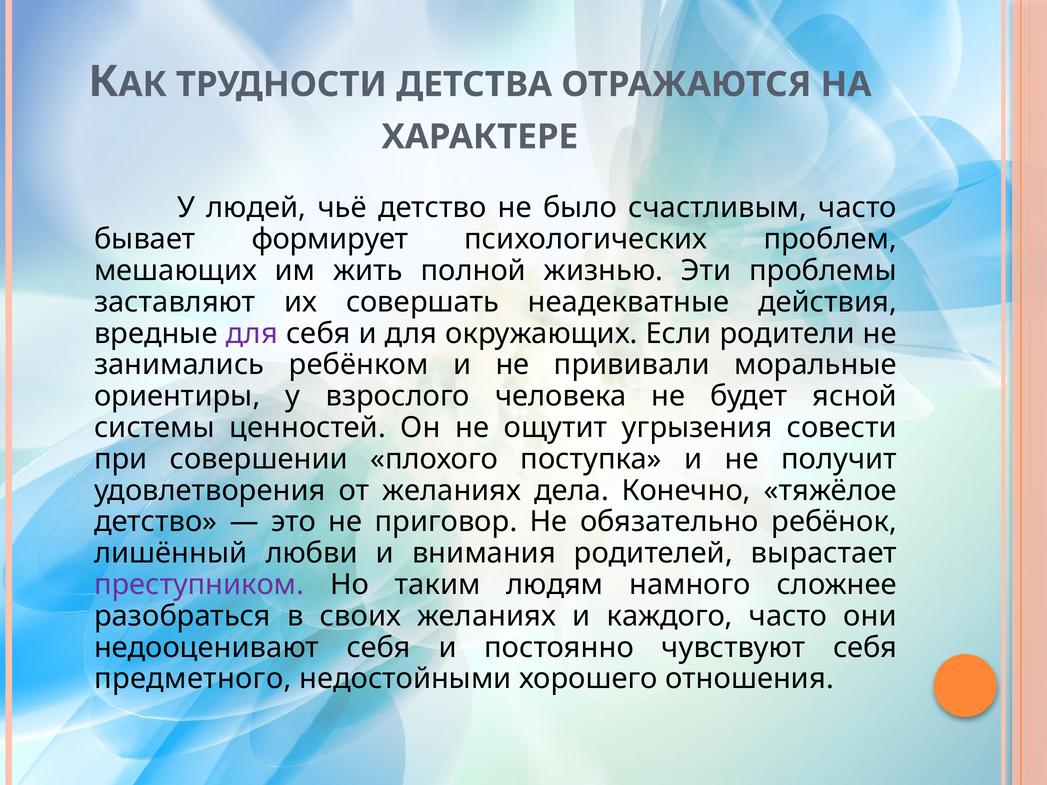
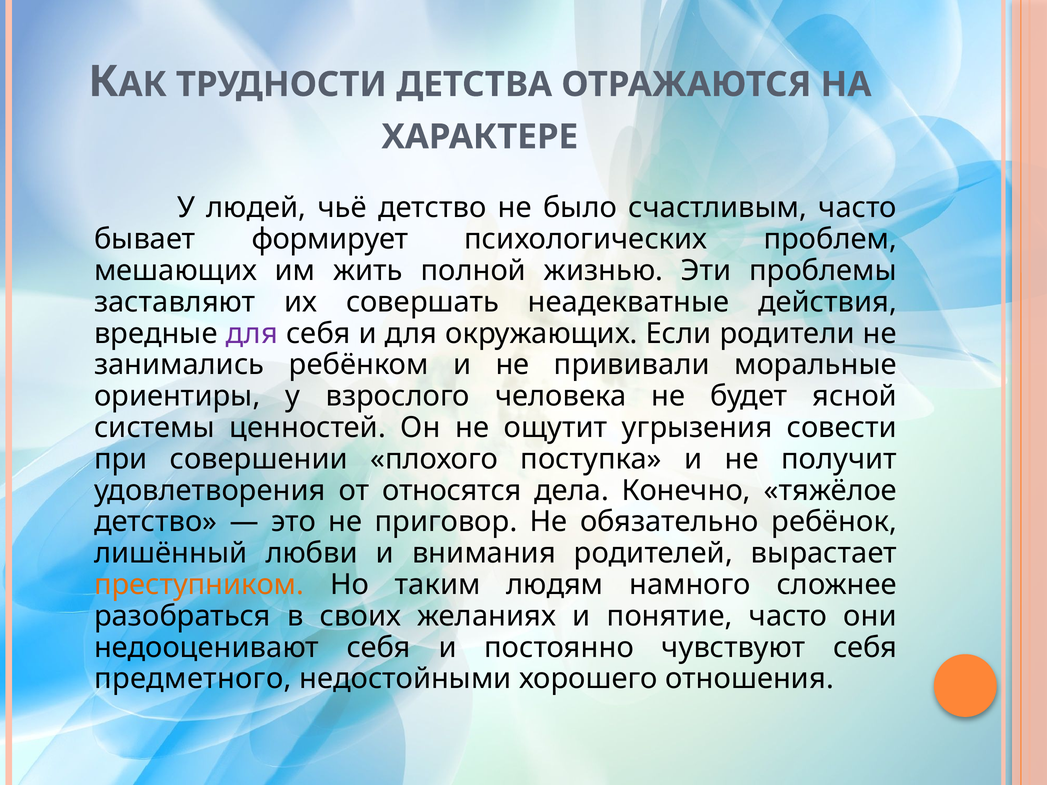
от желаниях: желаниях -> относятся (452, 491)
преступником colour: purple -> orange (199, 585)
каждого: каждого -> понятие (670, 616)
